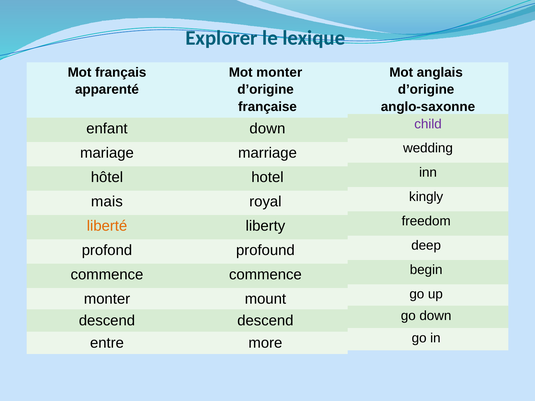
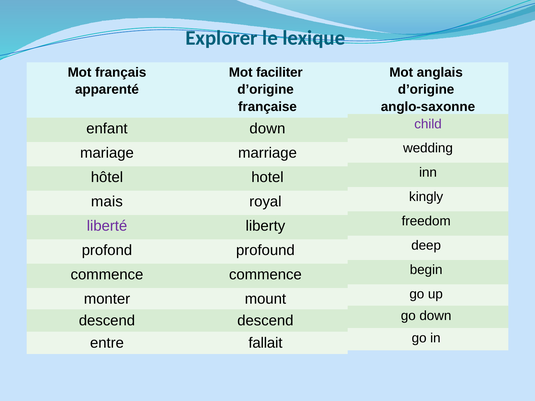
Mot monter: monter -> faciliter (279, 72)
liberté colour: orange -> purple (107, 226)
more: more -> fallait (265, 343)
